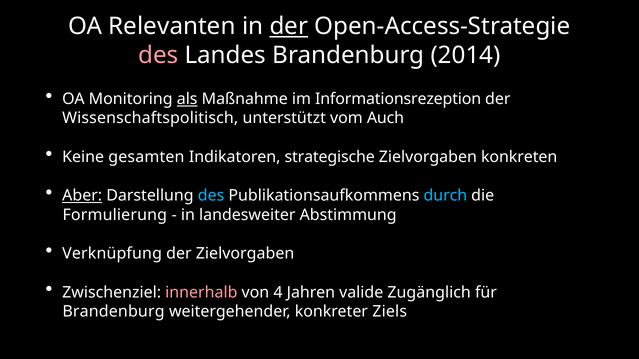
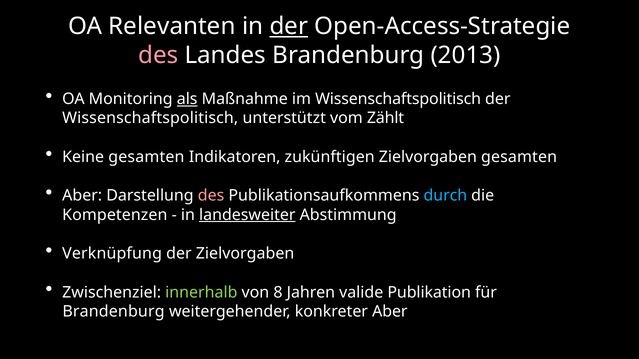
2014: 2014 -> 2013 (466, 55)
im Informationsrezeption: Informationsrezeption -> Wissenschaftspolitisch (398, 99)
Auch: Auch -> Zählt (385, 118)
strategische: strategische -> zukünftigen (330, 157)
Zielvorgaben konkreten: konkreten -> gesamten (519, 157)
Aber underline: present -> none (82, 196)
des colour: light blue -> pink (211, 196)
Formulierung: Formulierung -> Kompetenzen (115, 215)
landesweiter underline: none -> present (247, 215)
innerhalb colour: pink -> light green (201, 293)
4: 4 -> 8 (278, 293)
Zugänglich: Zugänglich -> Publikation (429, 293)
konkreter Ziels: Ziels -> Aber (390, 312)
